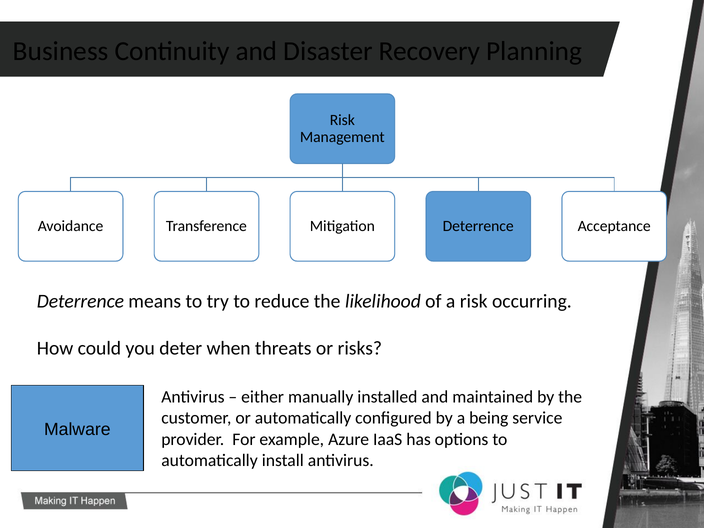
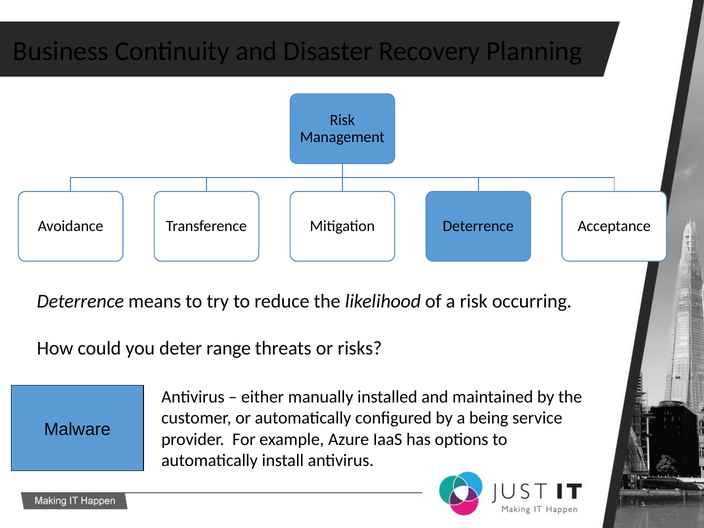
when: when -> range (229, 348)
